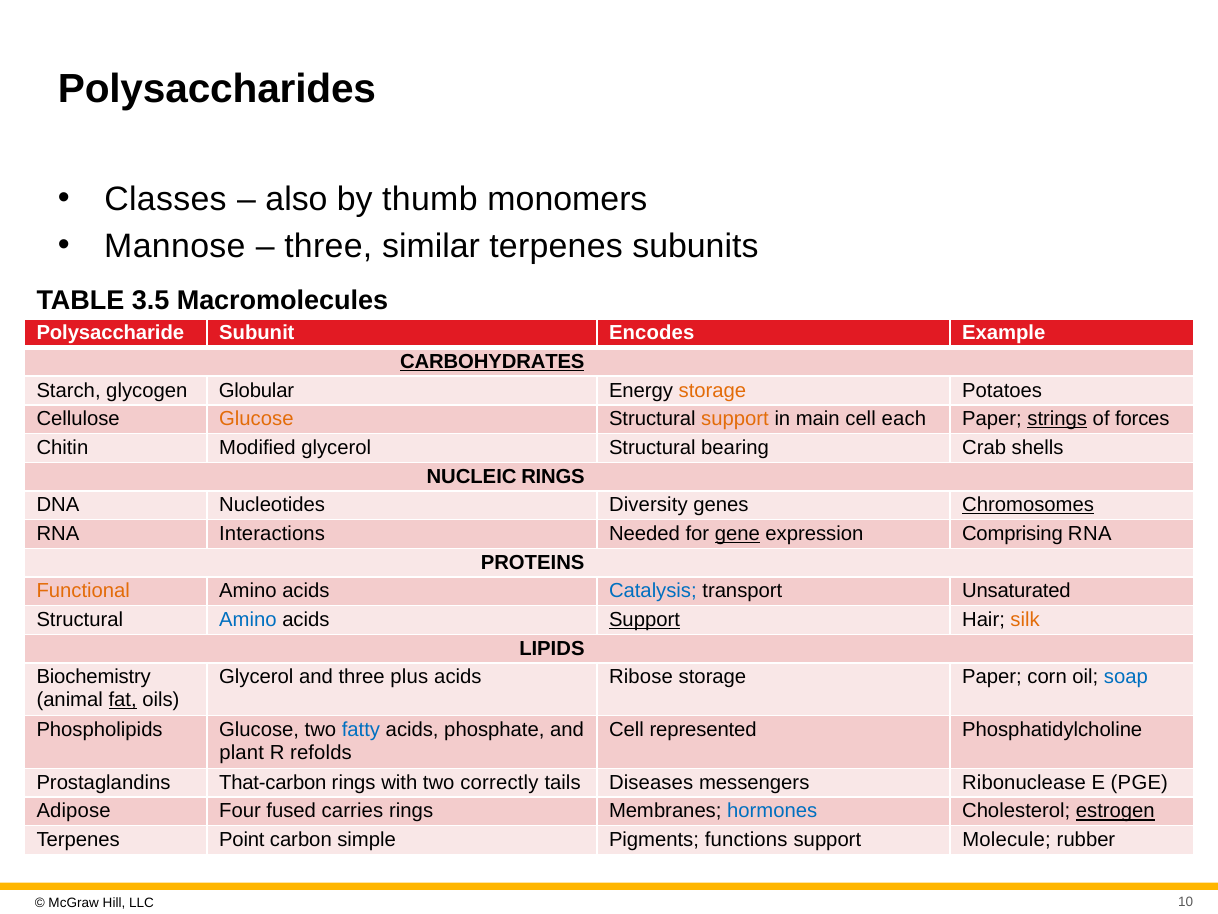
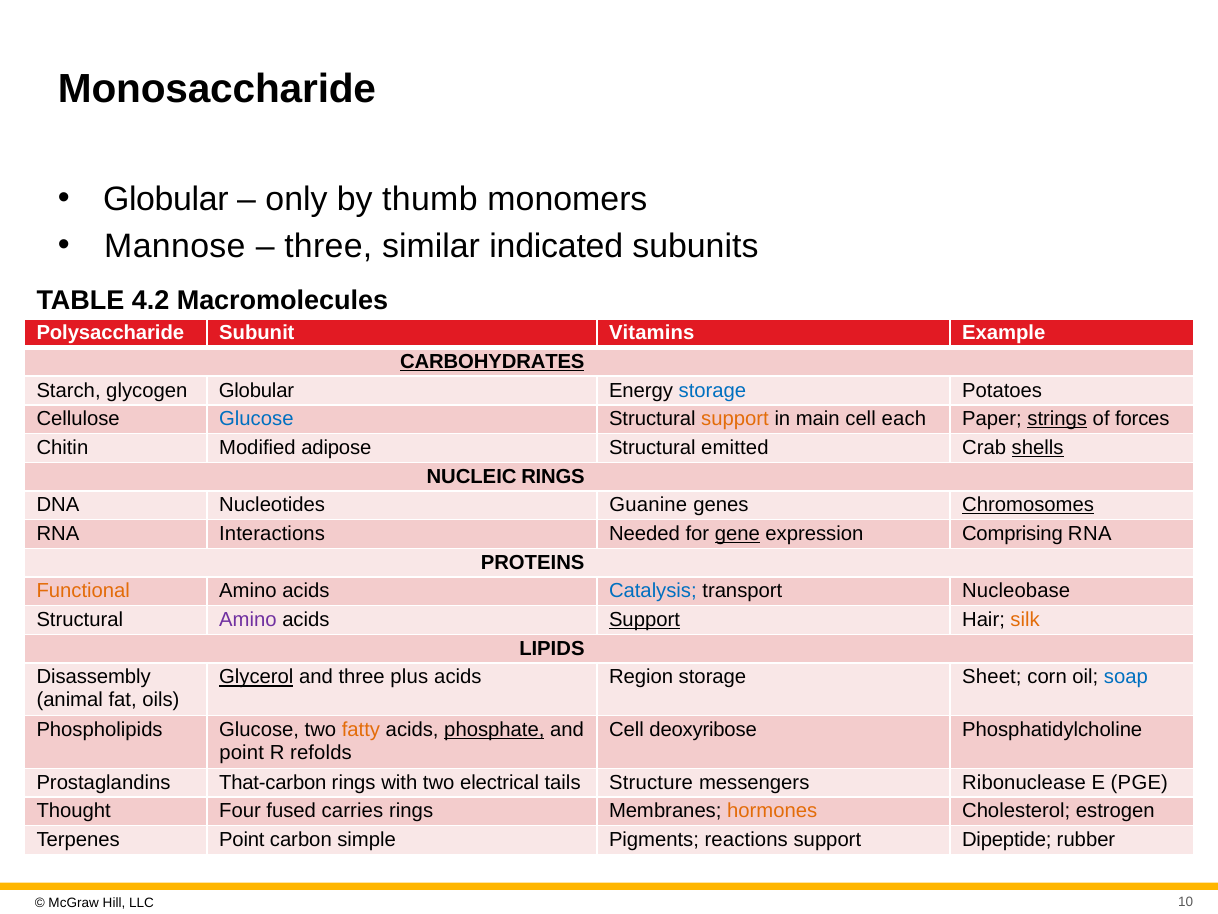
Polysaccharides: Polysaccharides -> Monosaccharide (217, 89)
Classes: Classes -> Globular (166, 199)
also: also -> only (296, 199)
similar terpenes: terpenes -> indicated (556, 246)
3.5: 3.5 -> 4.2 (151, 300)
Encodes: Encodes -> Vitamins (652, 333)
storage colour: orange -> blue (712, 390)
Glucose colour: orange -> blue (256, 419)
Modified glycerol: glycerol -> adipose (336, 448)
bearing: bearing -> emitted (735, 448)
shells underline: none -> present (1038, 448)
Diversity: Diversity -> Guanine (648, 505)
Unsaturated: Unsaturated -> Nucleobase (1016, 591)
Amino colour: blue -> purple (248, 620)
Biochemistry: Biochemistry -> Disassembly (94, 677)
Glycerol underline: none -> present (256, 677)
Ribose: Ribose -> Region (641, 677)
storage Paper: Paper -> Sheet (992, 677)
fat underline: present -> none (123, 700)
fatty colour: blue -> orange (361, 730)
phosphate underline: none -> present (494, 730)
represented: represented -> deoxyribose (703, 730)
plant: plant -> point (242, 752)
correctly: correctly -> electrical (500, 782)
Diseases: Diseases -> Structure (651, 782)
Adipose: Adipose -> Thought (74, 811)
hormones colour: blue -> orange (772, 811)
estrogen underline: present -> none (1115, 811)
functions: functions -> reactions (746, 839)
Molecule: Molecule -> Dipeptide (1007, 839)
